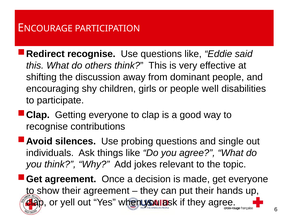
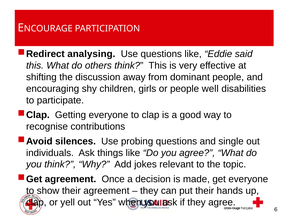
recognise: recognise -> analysing (91, 54)
